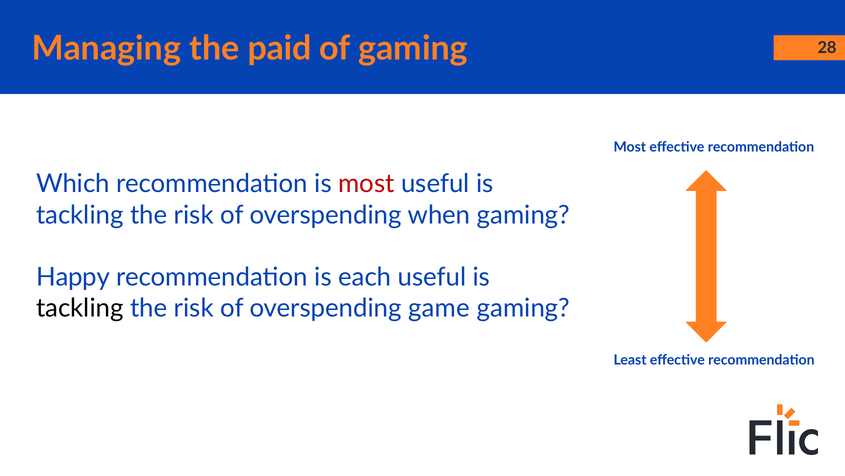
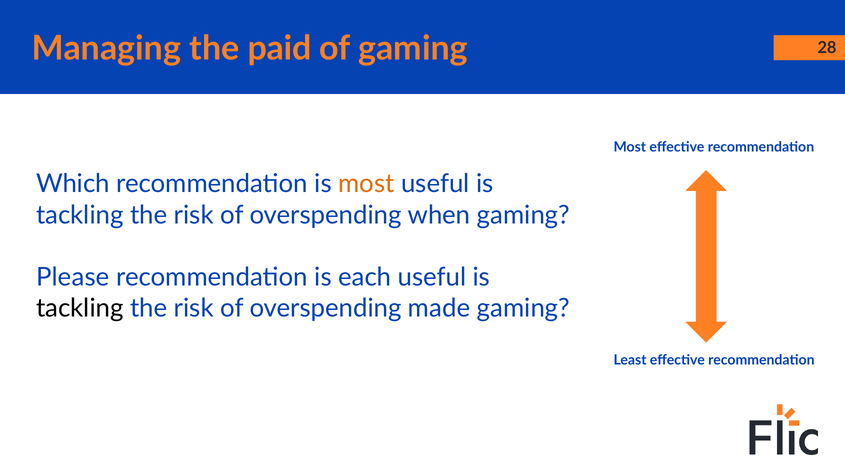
most colour: red -> orange (366, 184)
Happy: Happy -> Please (73, 277)
game: game -> made (439, 308)
